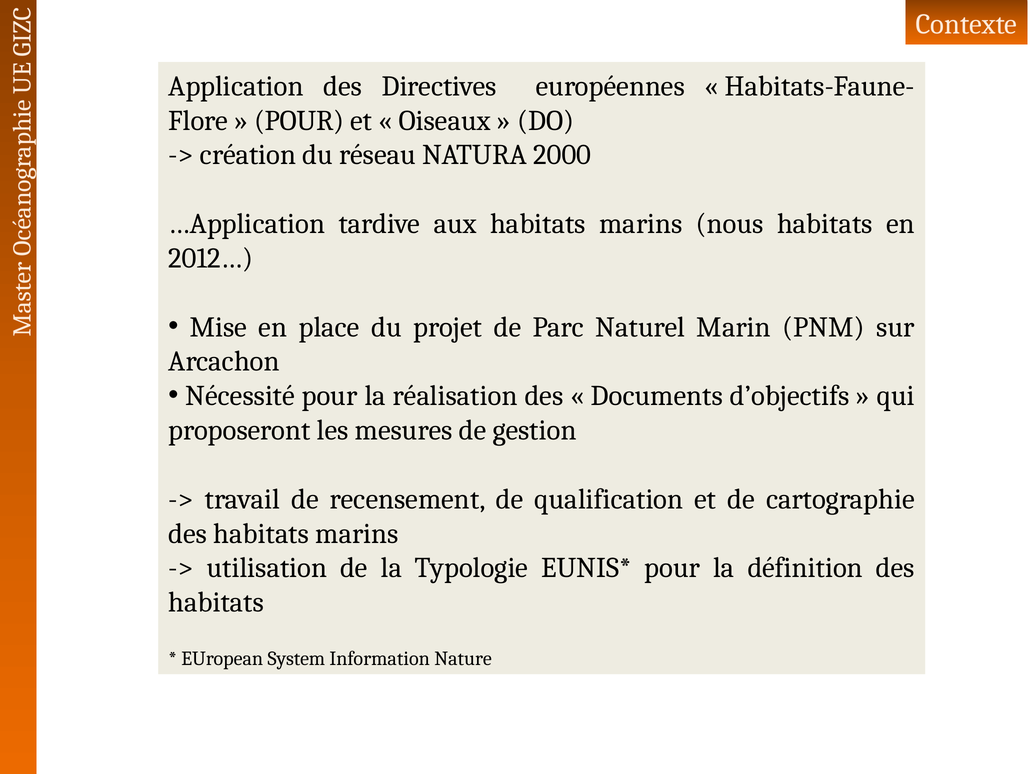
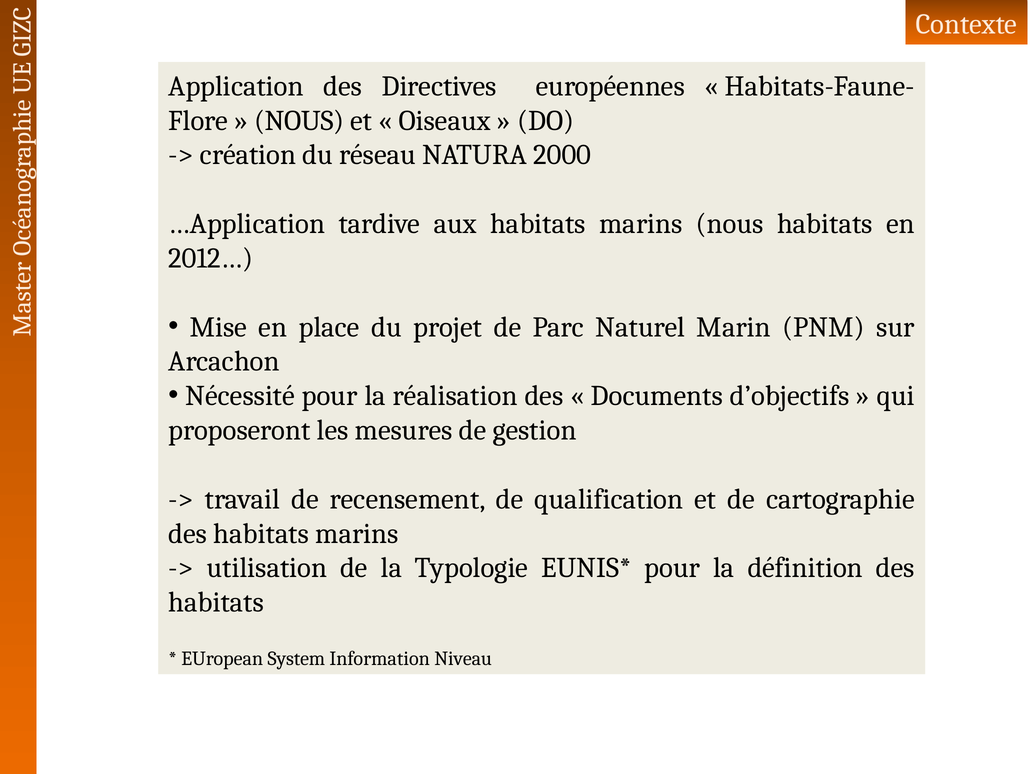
POUR: POUR -> NOUS (299, 120)
Nature: Nature -> Niveau (463, 658)
